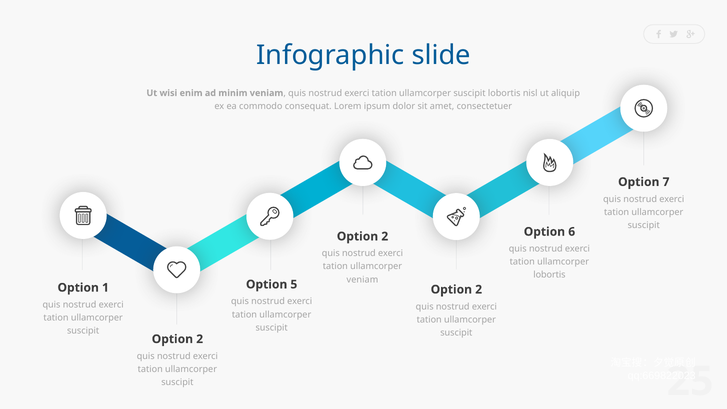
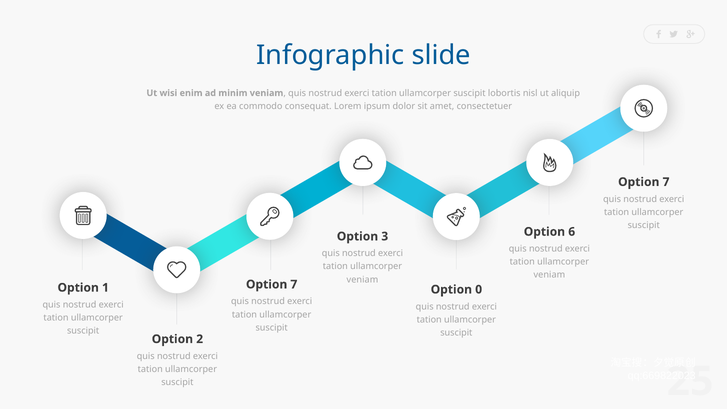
2: 2 -> 3 (385, 236)
lobortis: lobortis -> veniam (549, 275)
5: 5 -> 7 (294, 284)
2: 2 -> 0 (479, 289)
